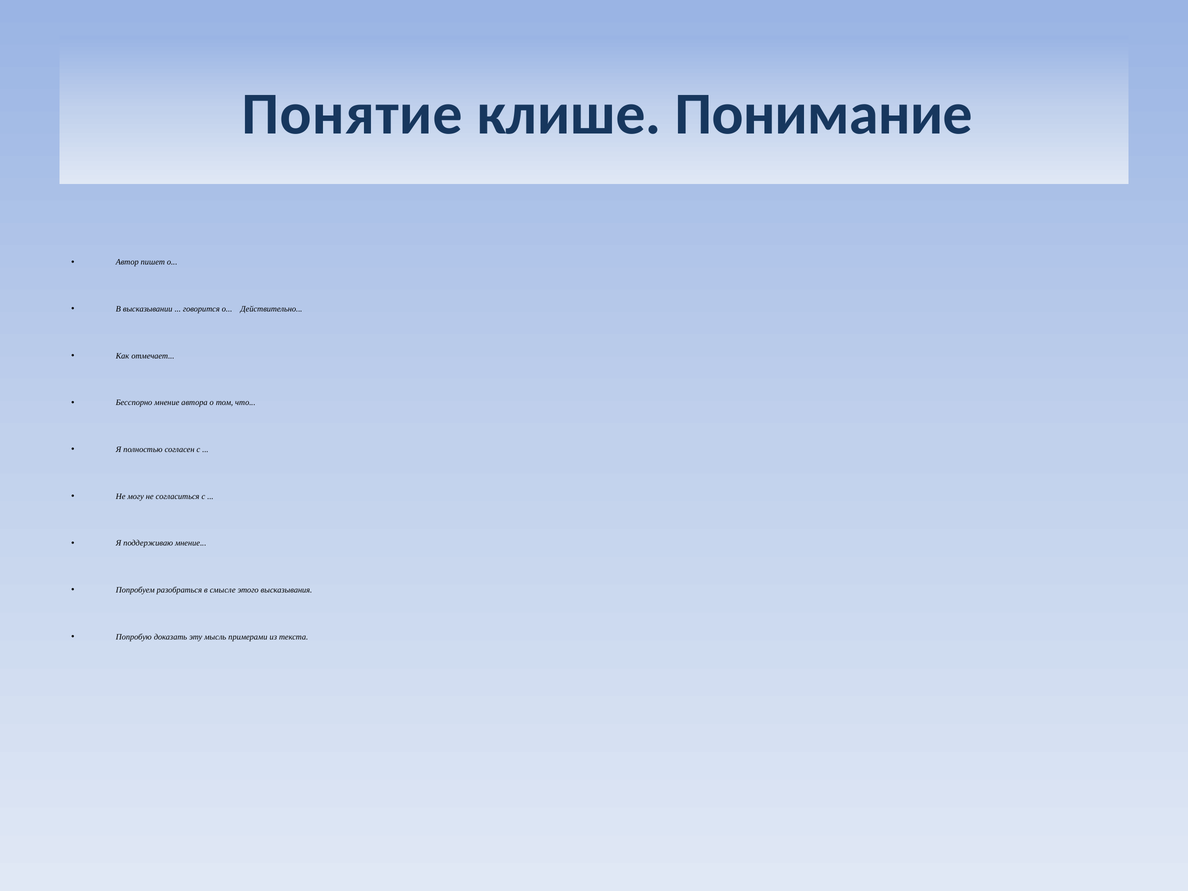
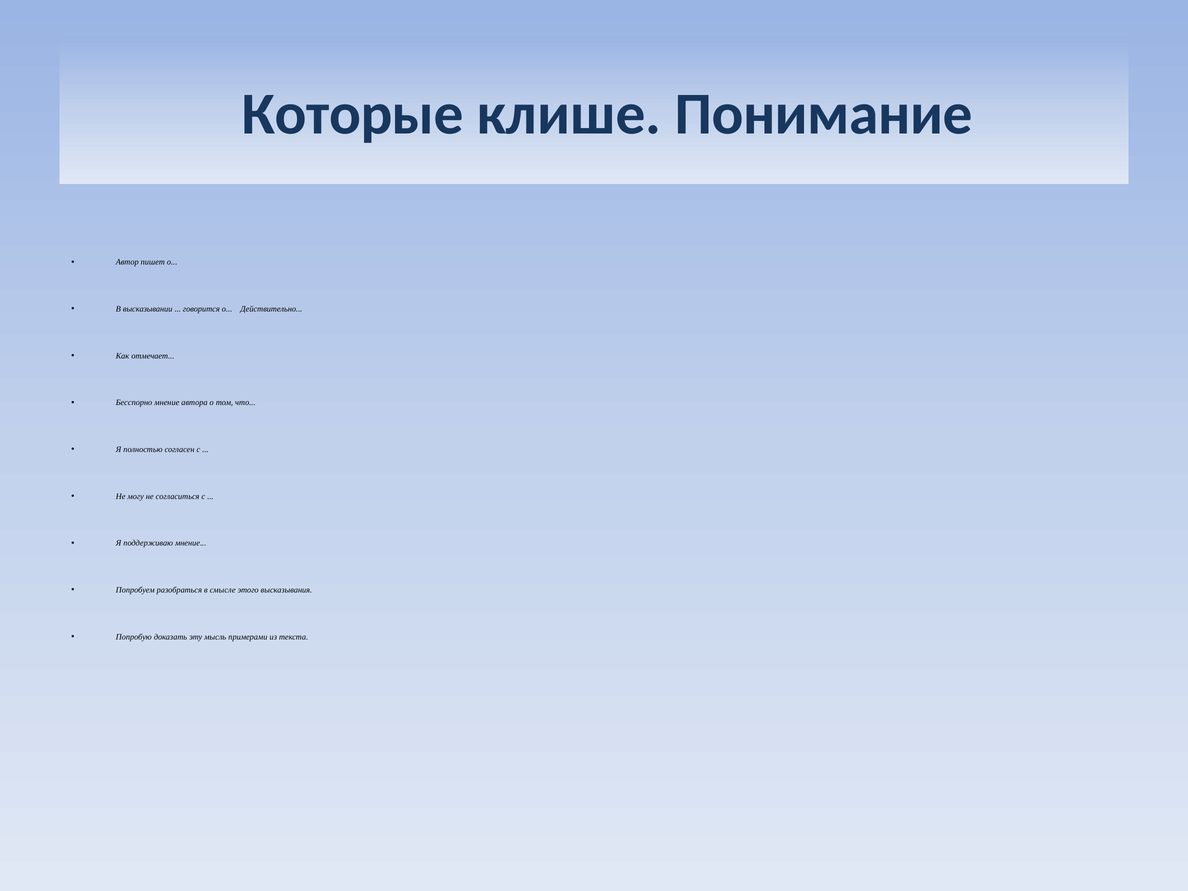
Понятие: Понятие -> Которые (353, 114)
